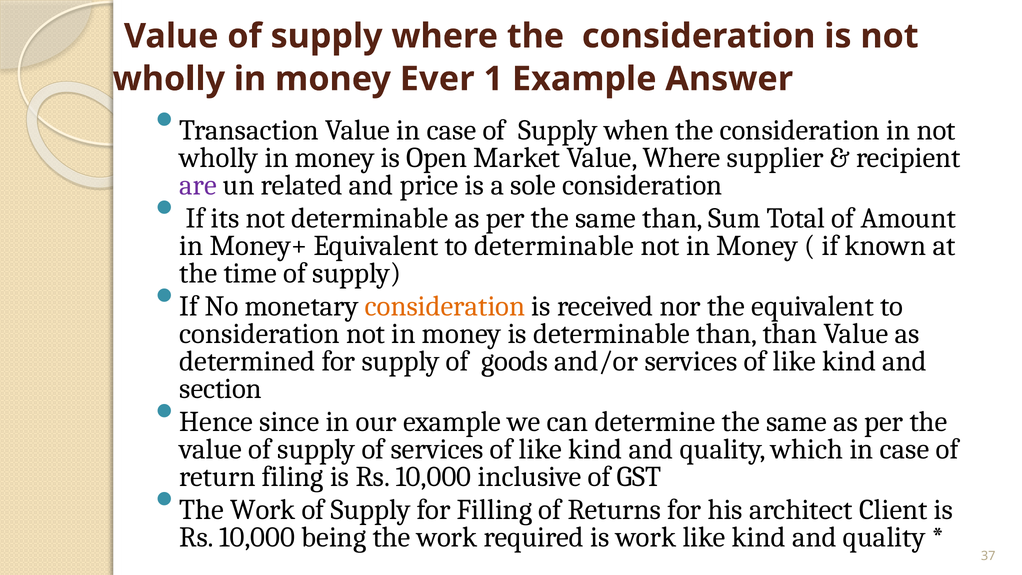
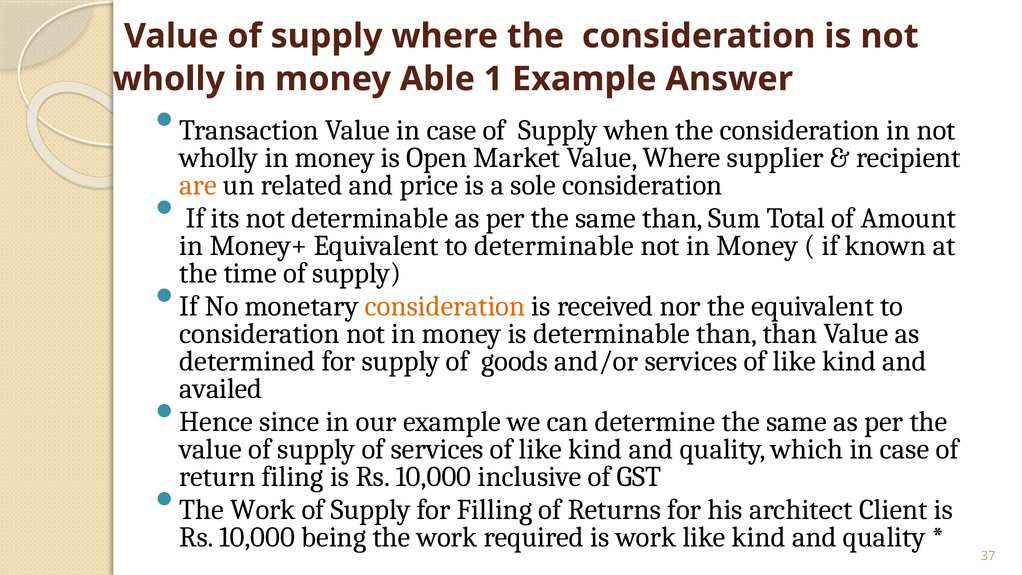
Ever: Ever -> Able (437, 79)
are colour: purple -> orange (198, 185)
section: section -> availed (221, 389)
